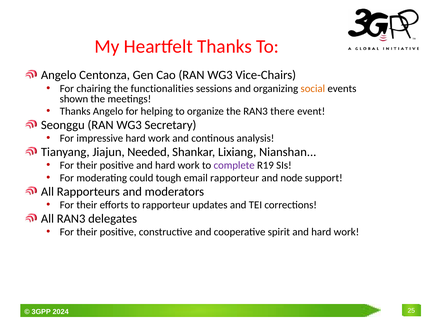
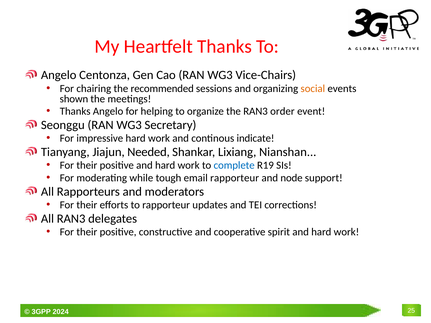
functionalities: functionalities -> recommended (162, 89)
there: there -> order (282, 111)
analysis: analysis -> indicate (256, 138)
complete colour: purple -> blue (234, 166)
could: could -> while (141, 178)
